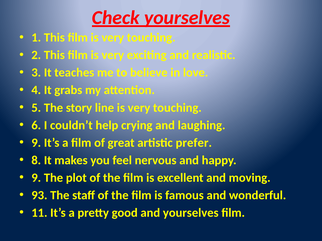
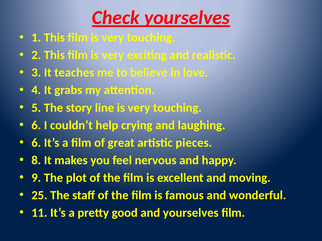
9: 9 -> 6 (36, 143)
prefer: prefer -> pieces (194, 143)
93: 93 -> 25 (39, 196)
